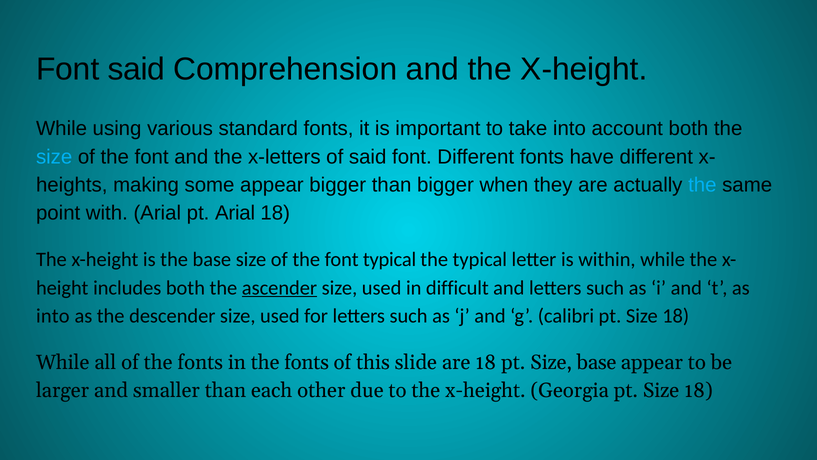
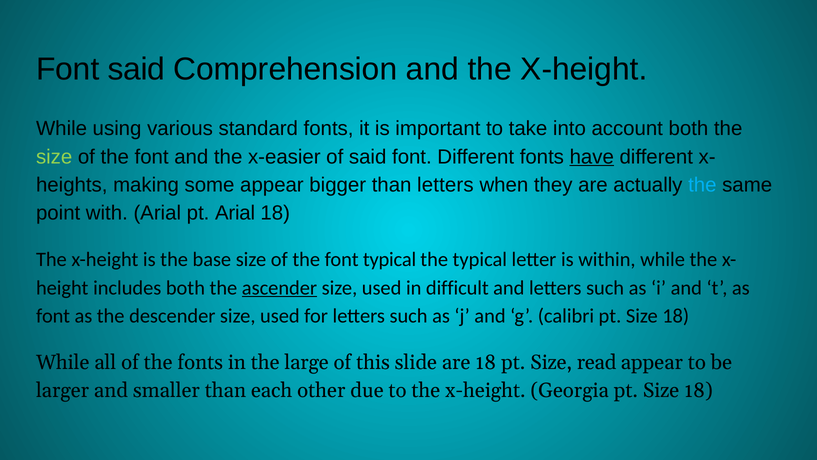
size colour: light blue -> light green (54, 157)
x-letters: x-letters -> x-easier (284, 157)
have underline: none -> present (592, 157)
than bigger: bigger -> letters (445, 185)
into: into -> font (53, 316)
in the fonts: fonts -> large (307, 362)
Size base: base -> read (597, 362)
